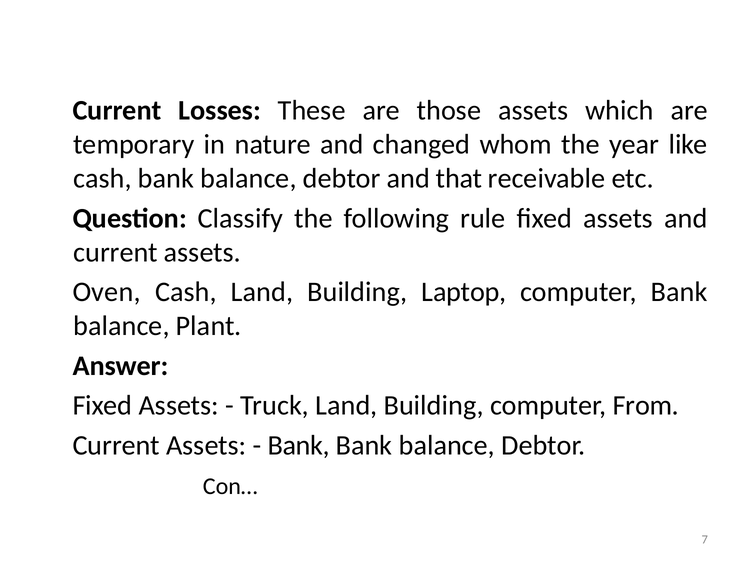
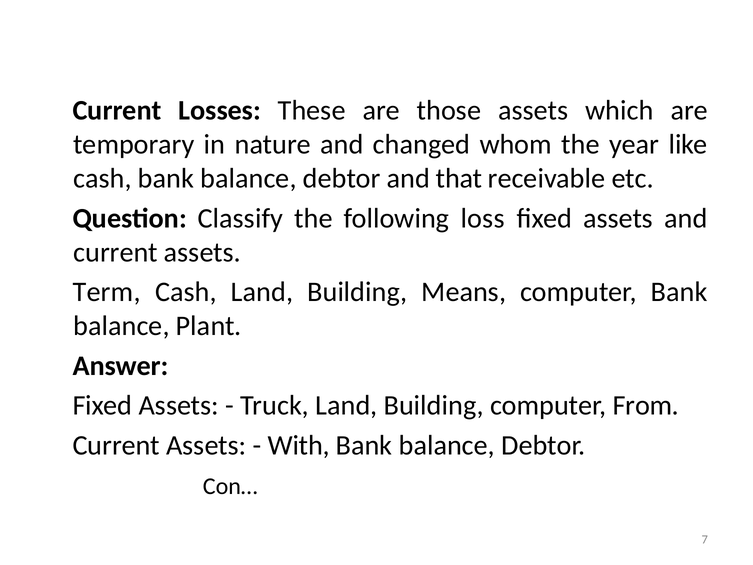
rule: rule -> loss (483, 218)
Oven: Oven -> Term (107, 292)
Laptop: Laptop -> Means (464, 292)
Bank: Bank -> With (299, 445)
